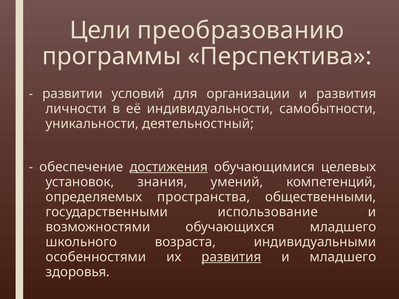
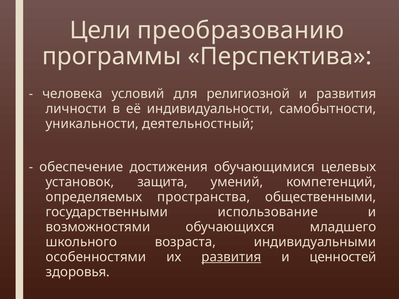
развитии: развитии -> человека (72, 94)
организации: организации -> религиозной (248, 94)
достижения underline: present -> none (169, 167)
знания: знания -> защита (163, 182)
и младшего: младшего -> ценностей (343, 257)
